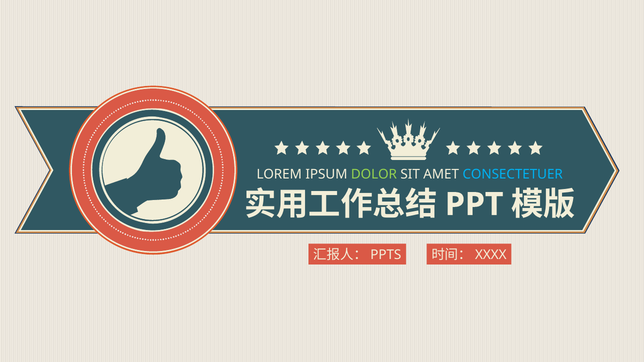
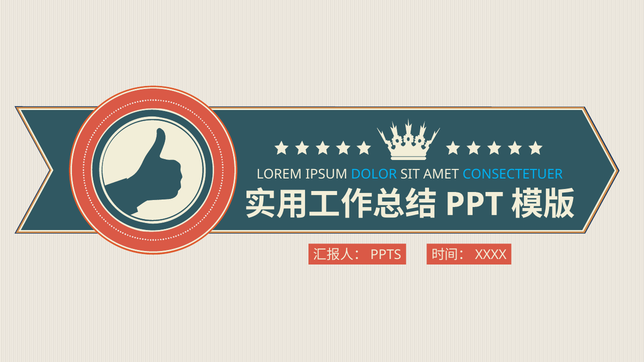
DOLOR colour: light green -> light blue (374, 175)
